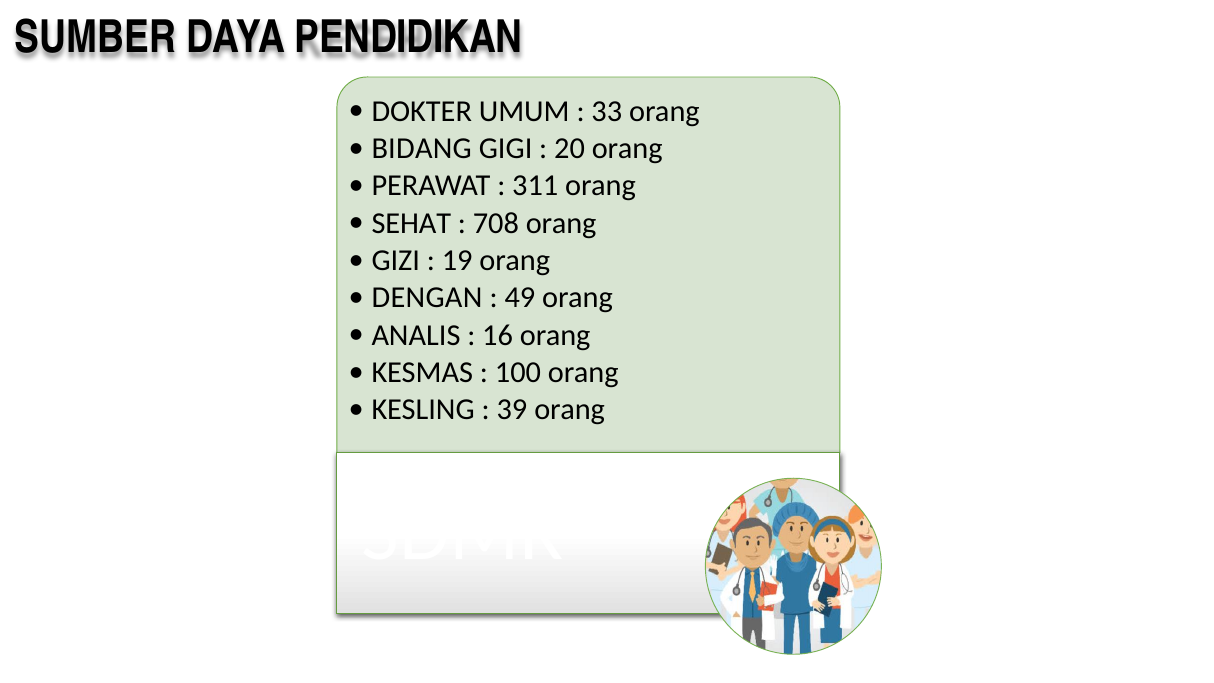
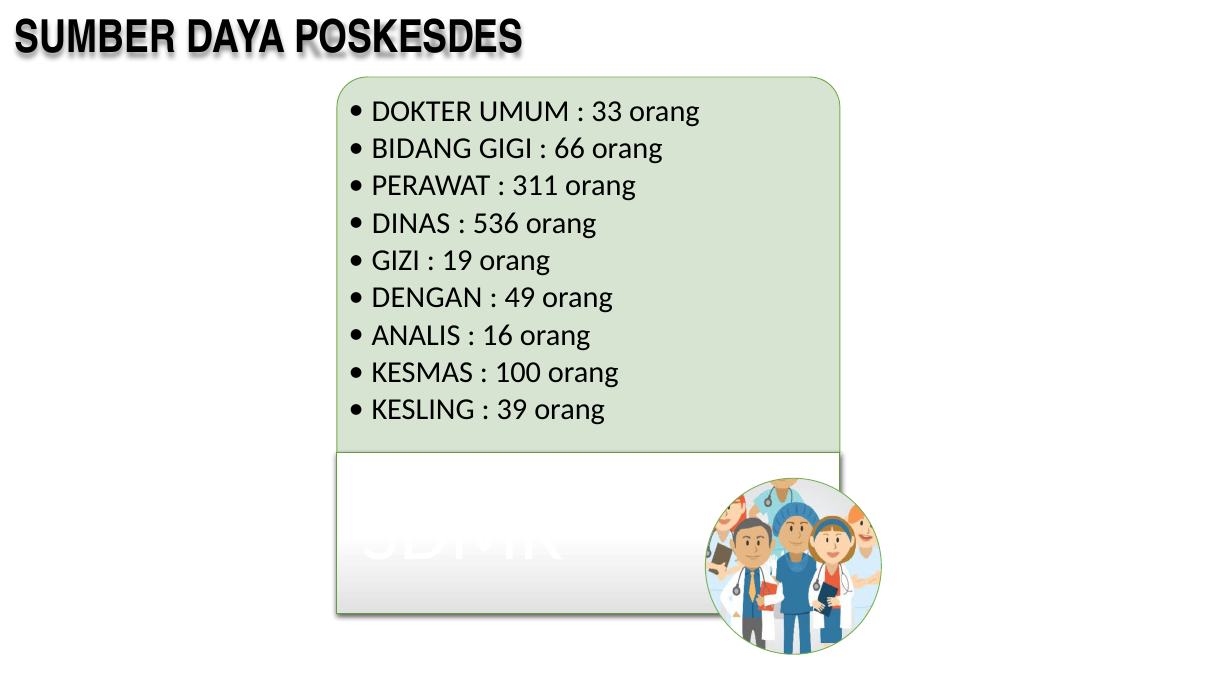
PENDIDIKAN: PENDIDIKAN -> POSKESDES (409, 38)
20: 20 -> 66 (570, 148)
SEHAT: SEHAT -> DINAS (411, 223)
708: 708 -> 536 (496, 223)
